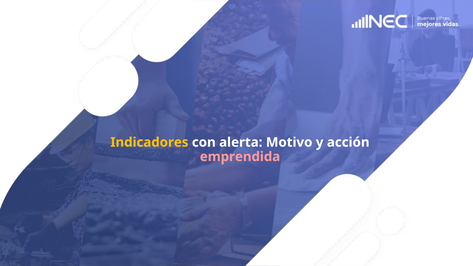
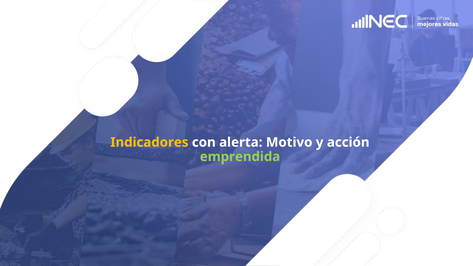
emprendida colour: pink -> light green (240, 157)
